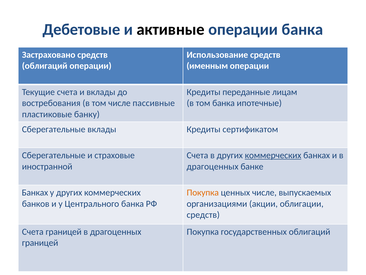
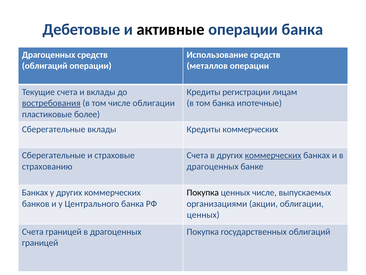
Застраховано: Застраховано -> Драгоценных (49, 55)
именным: именным -> металлов (207, 66)
переданные: переданные -> регистрации (246, 92)
востребования underline: none -> present (51, 103)
числе пассивные: пассивные -> облигации (154, 103)
банку: банку -> более (87, 114)
Кредиты сертификатом: сертификатом -> коммерческих (250, 129)
иностранной: иностранной -> страхованию (47, 166)
Покупка colour: orange -> black (203, 192)
средств: средств -> ценных (203, 215)
